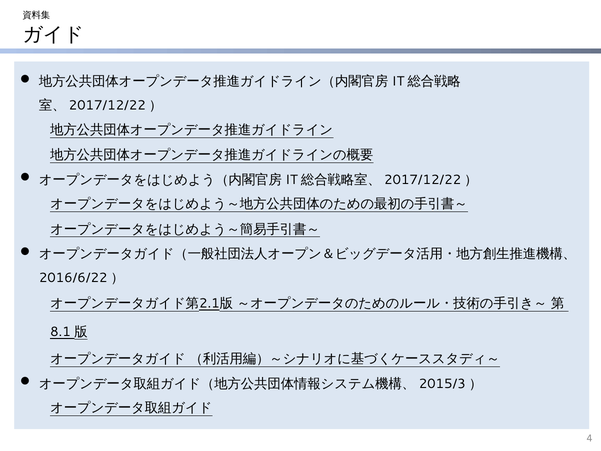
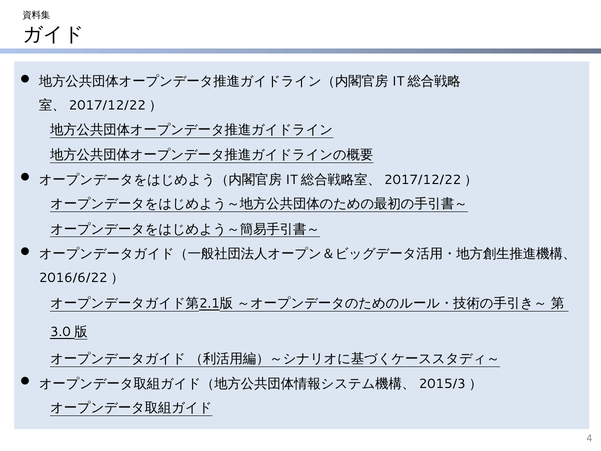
8.1: 8.1 -> 3.0 (60, 331)
